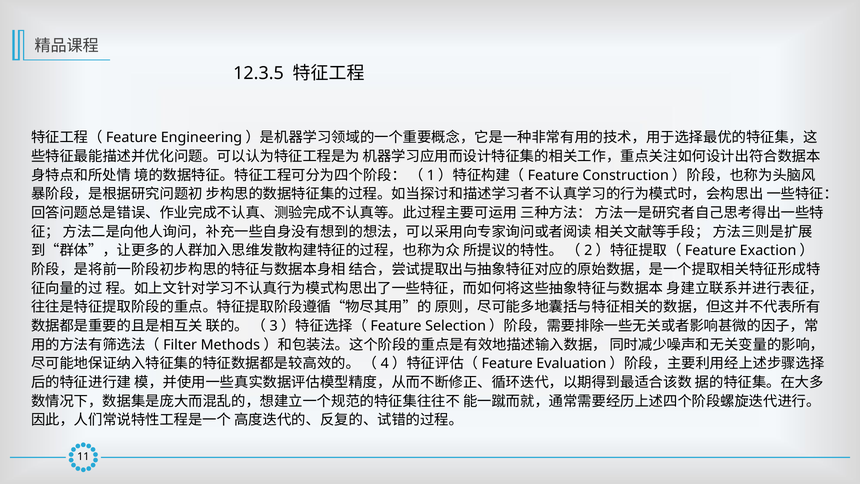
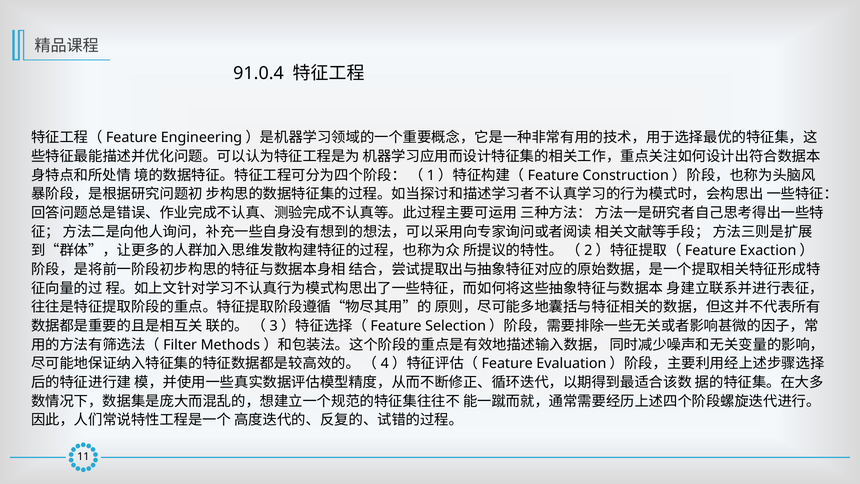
12.3.5: 12.3.5 -> 91.0.4 (259, 73)
